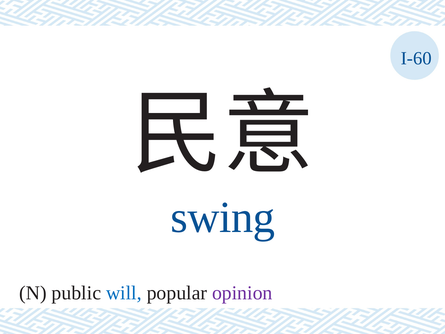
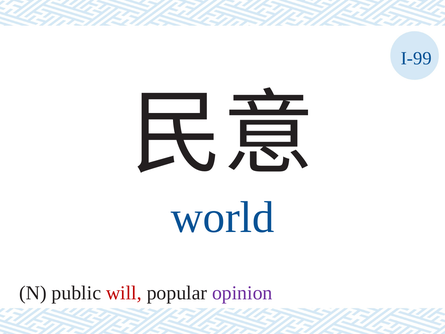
I-60: I-60 -> I-99 (416, 58)
swing: swing -> world (223, 217)
will colour: blue -> red (124, 293)
